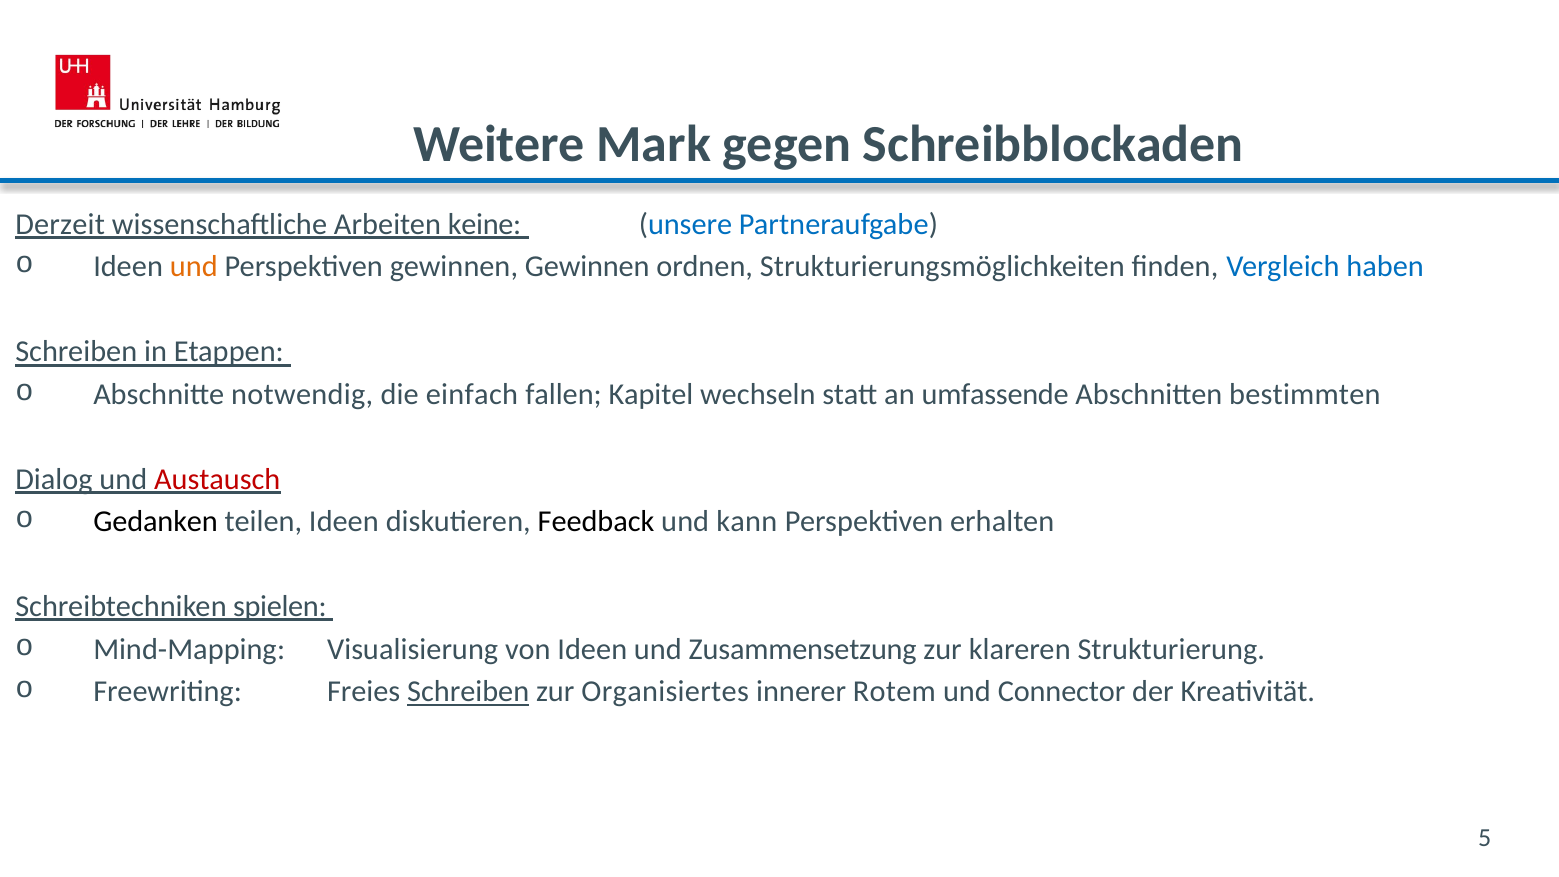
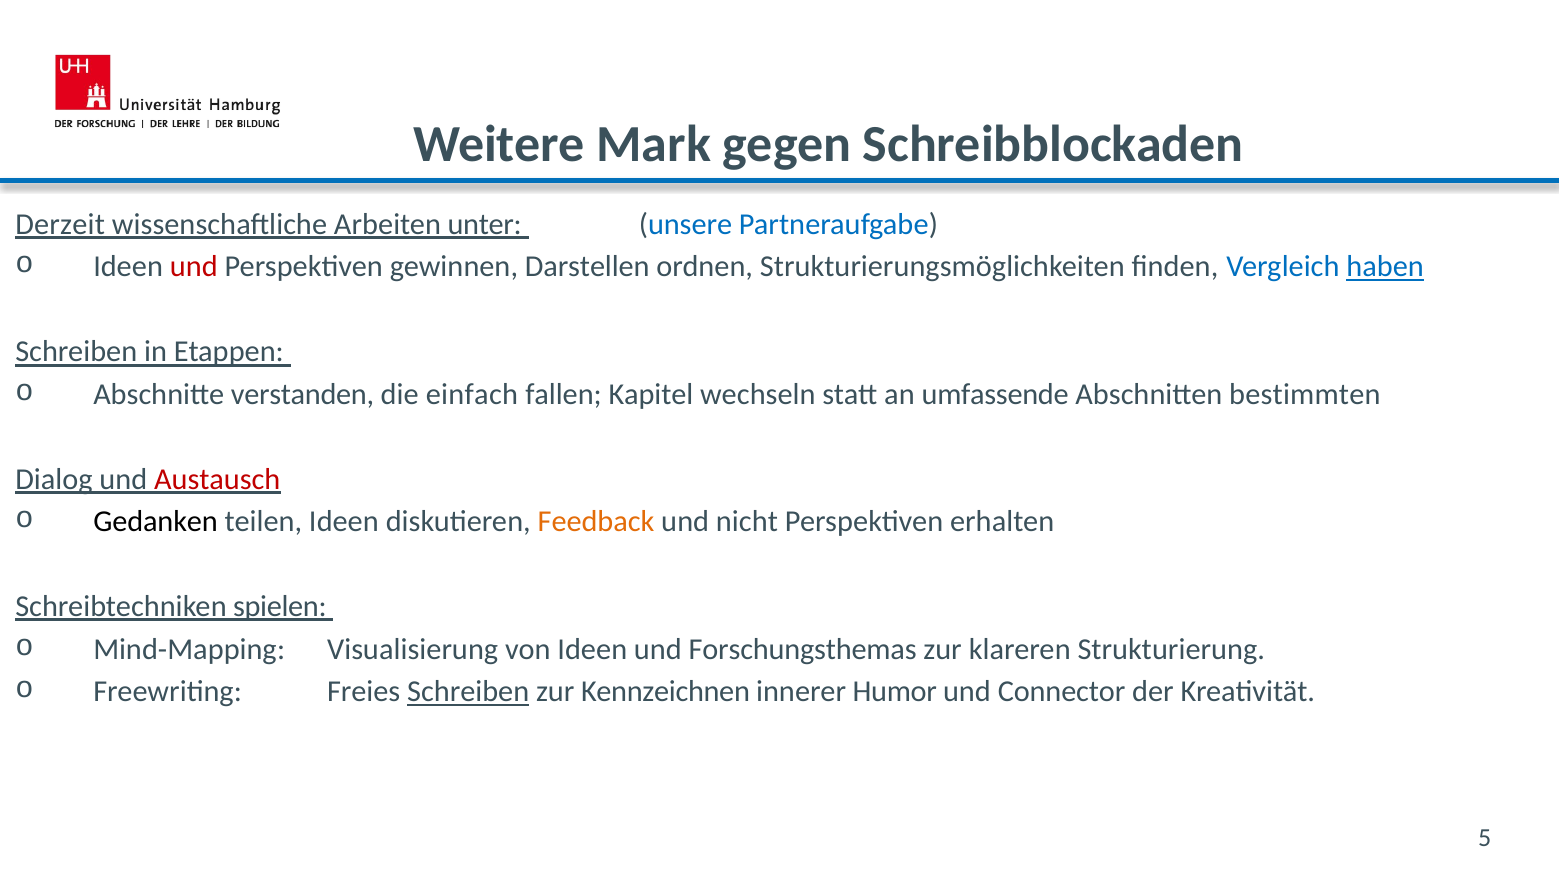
keine: keine -> unter (485, 224)
und colour: orange -> red (194, 267)
gewinnen Gewinnen: Gewinnen -> Darstellen (587, 267)
haben underline: none -> present (1385, 267)
notwendig: notwendig -> verstanden (303, 394)
Feedback colour: black -> orange (596, 522)
kann: kann -> nicht (747, 522)
Zusammensetzung: Zusammensetzung -> Forschungsthemas (803, 649)
Organisiertes: Organisiertes -> Kennzeichnen (665, 692)
Rotem: Rotem -> Humor (895, 692)
